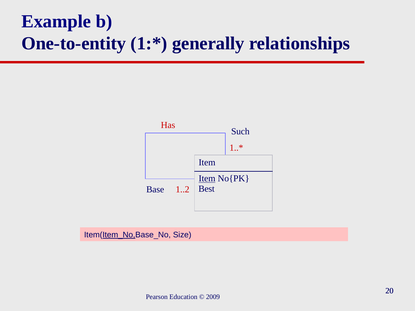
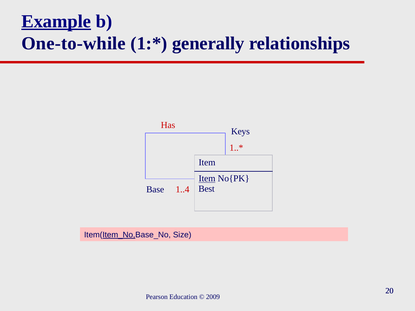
Example underline: none -> present (56, 21)
One-to-entity: One-to-entity -> One-to-while (74, 44)
Such: Such -> Keys (240, 131)
1..2: 1..2 -> 1..4 (183, 189)
